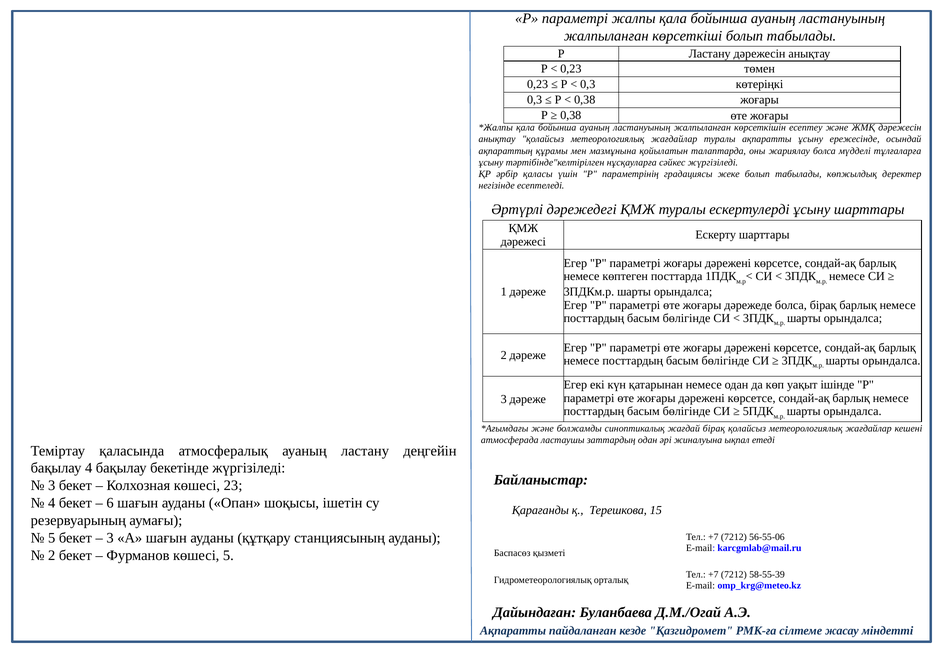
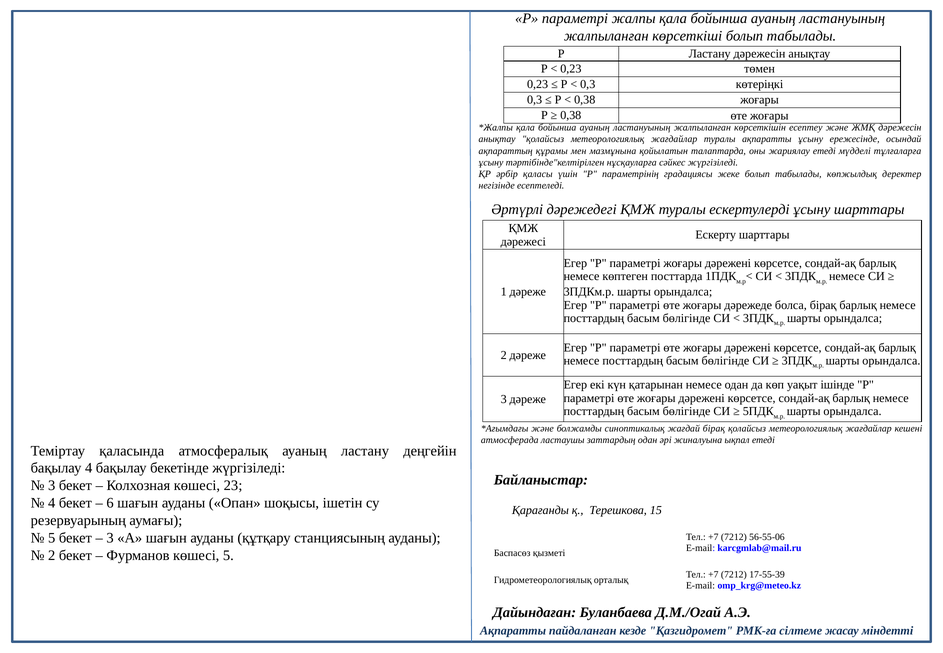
жариялау болса: болса -> етеді (824, 151)
58-55-39: 58-55-39 -> 17-55-39 (767, 575)
